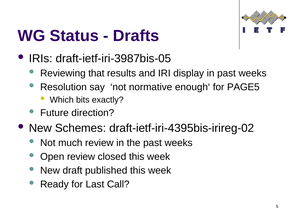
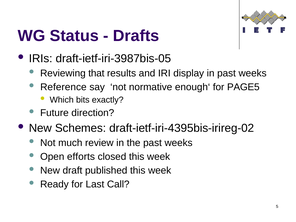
Resolution: Resolution -> Reference (63, 87)
Open review: review -> efforts (81, 157)
